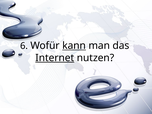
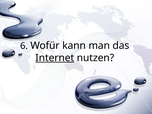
kann underline: present -> none (74, 46)
